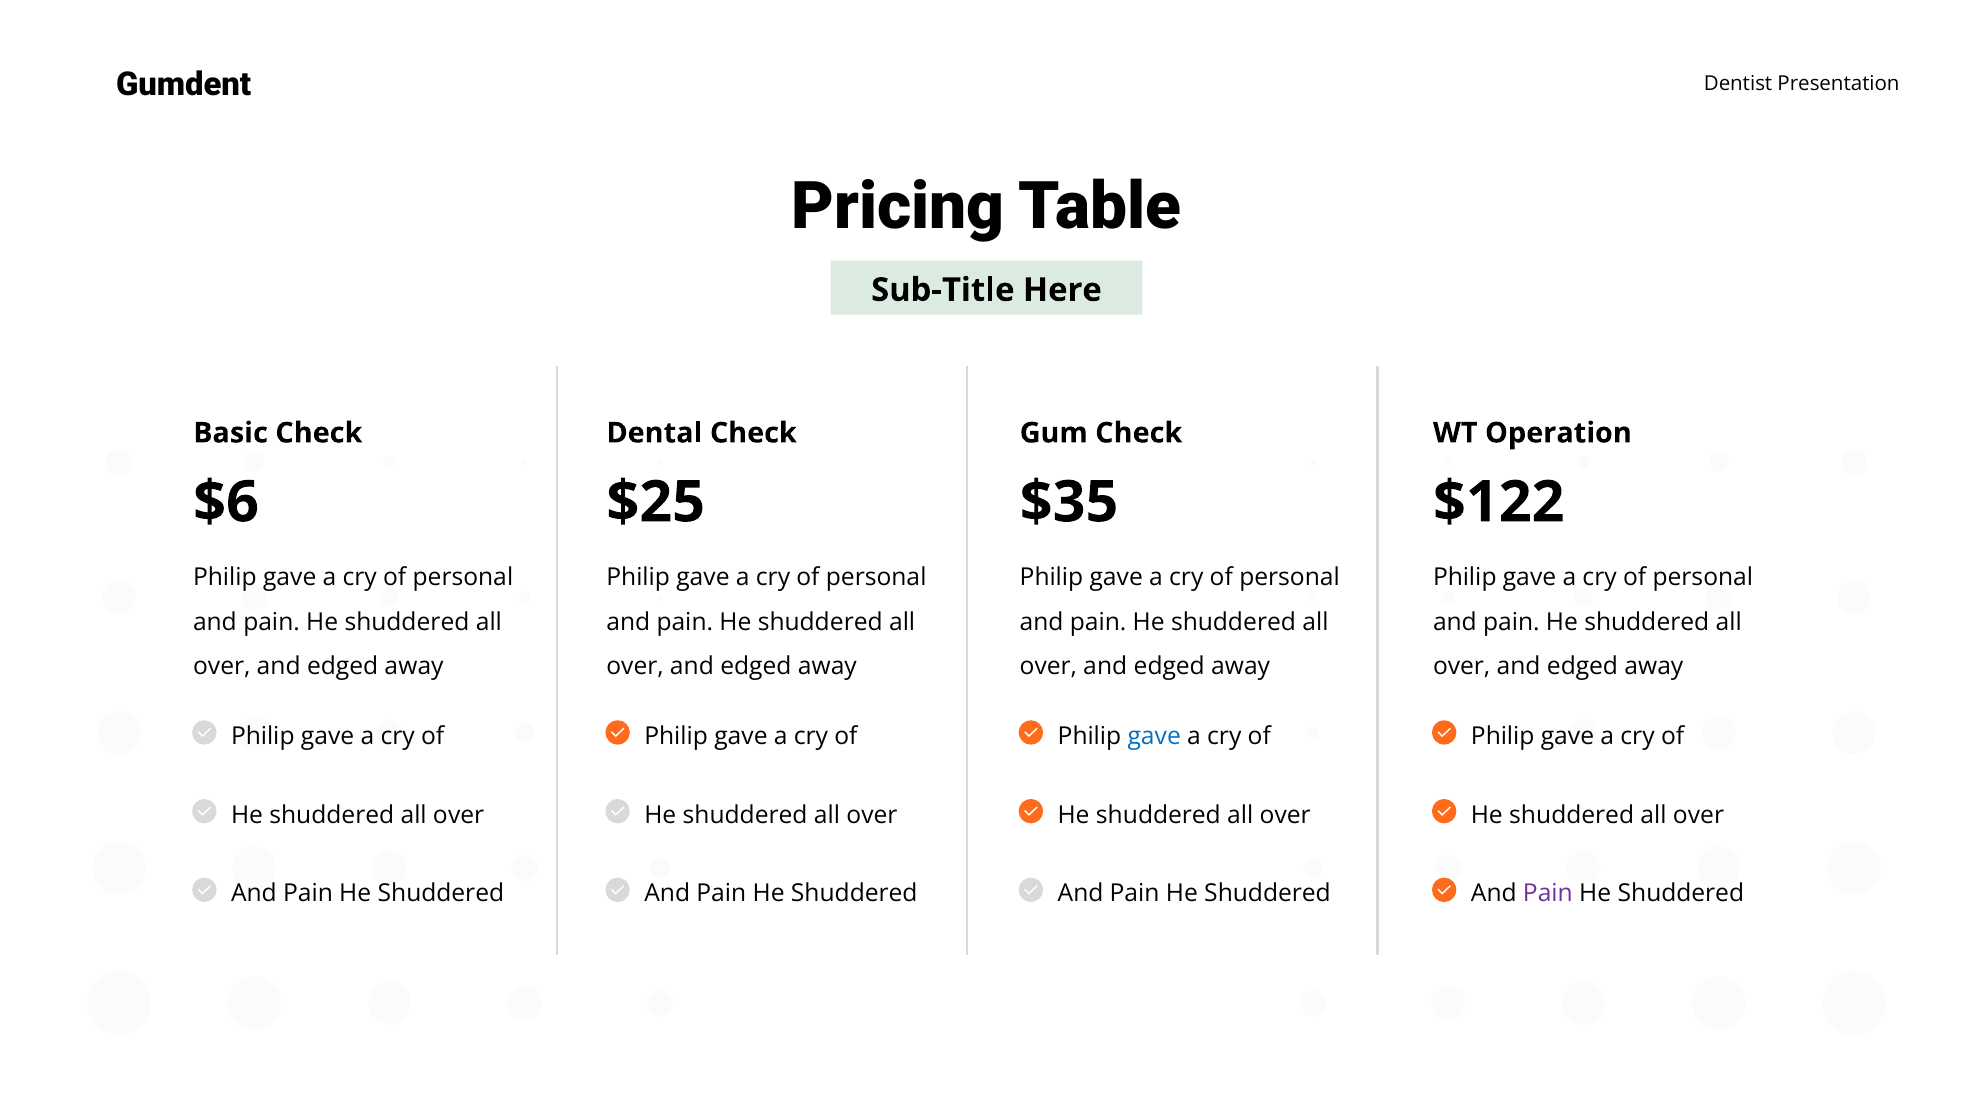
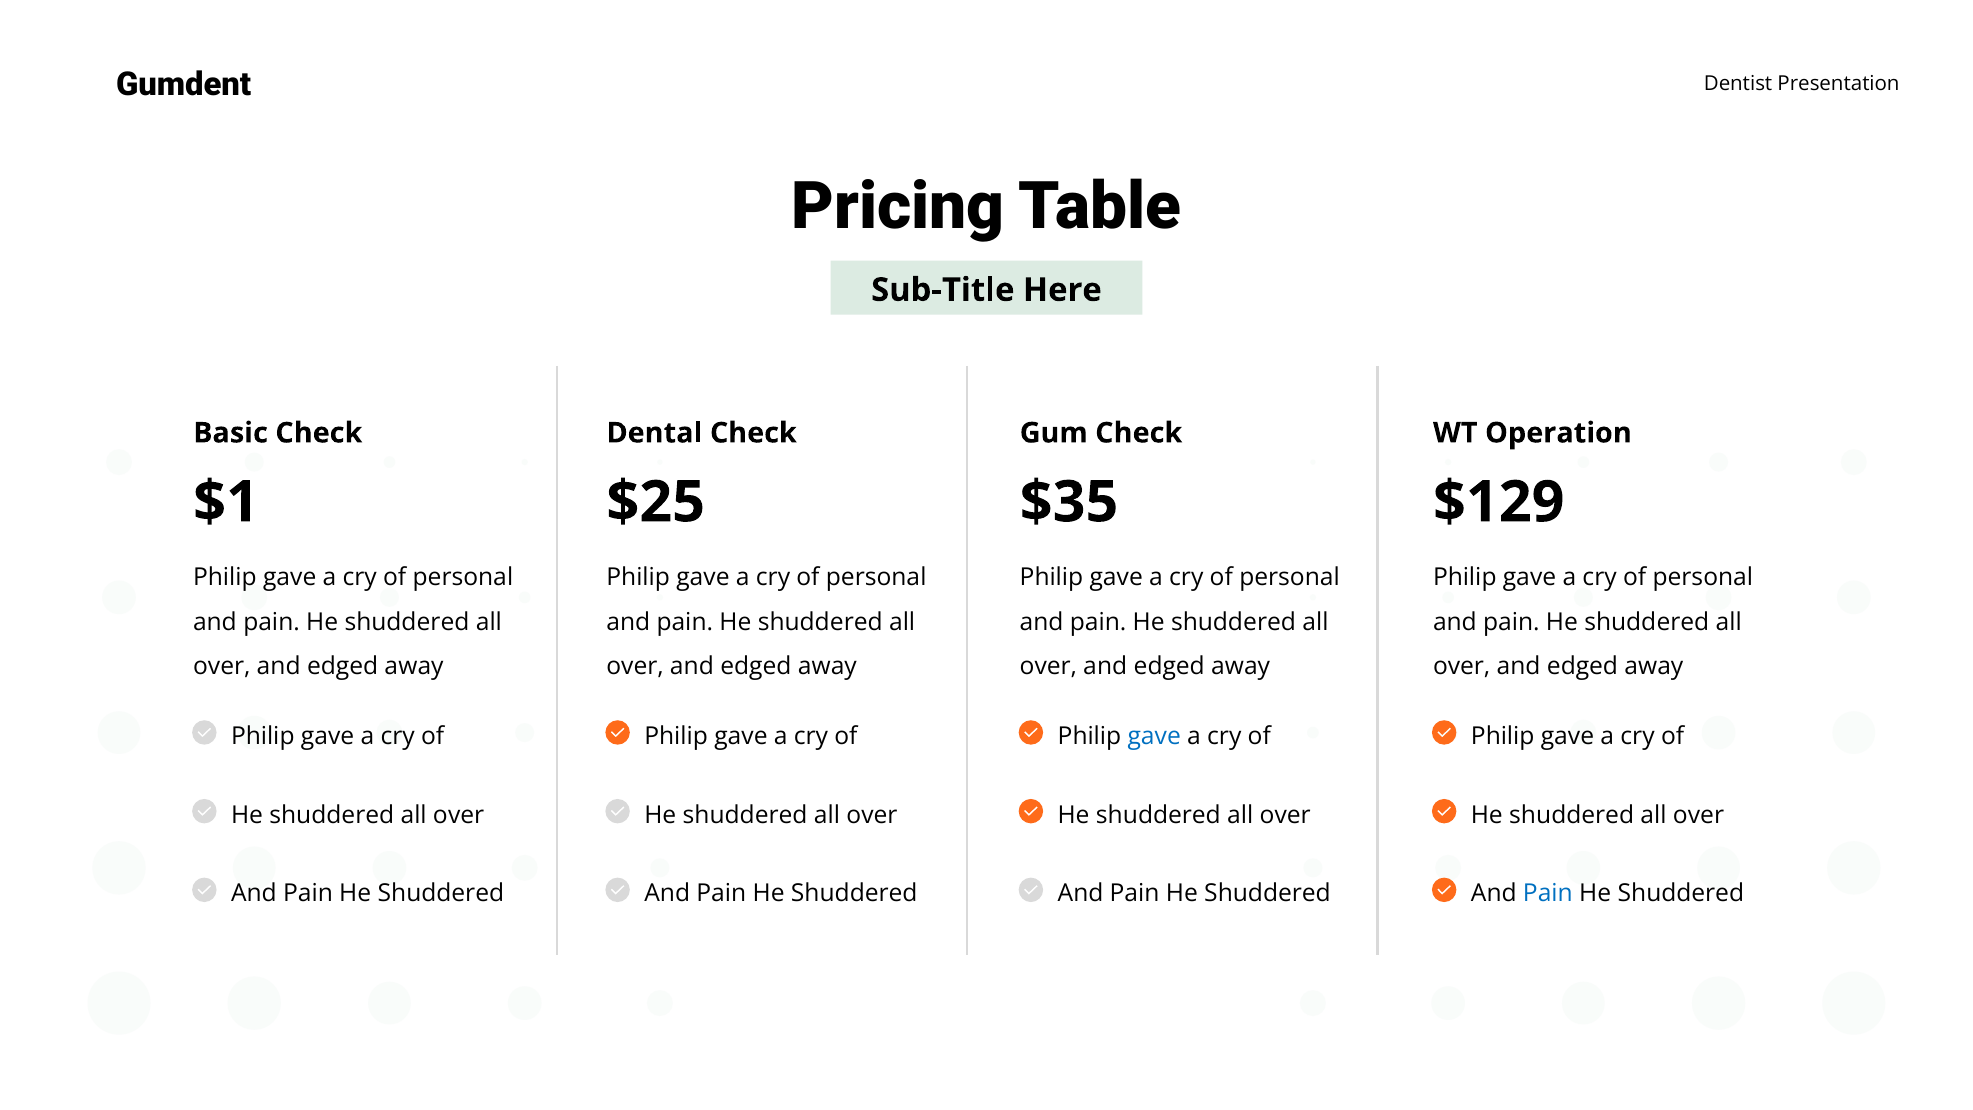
$6: $6 -> $1 (226, 502)
$122: $122 -> $129 (1499, 502)
Pain colour: purple -> blue (1548, 894)
